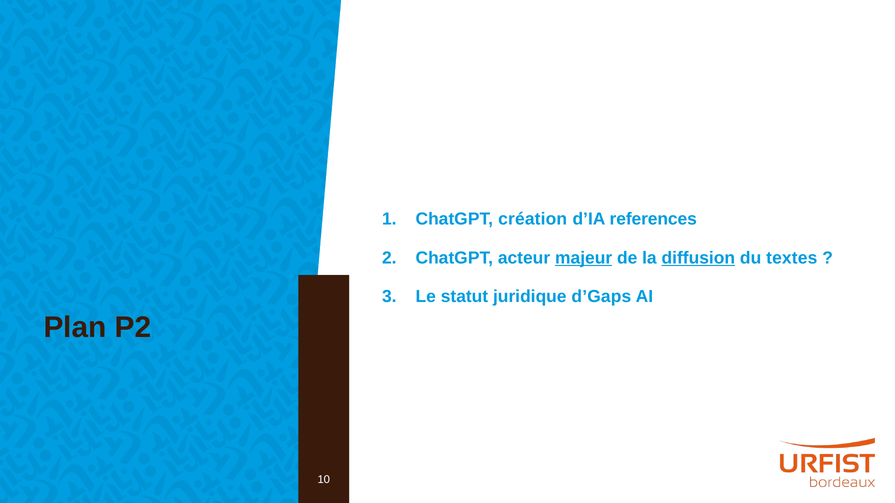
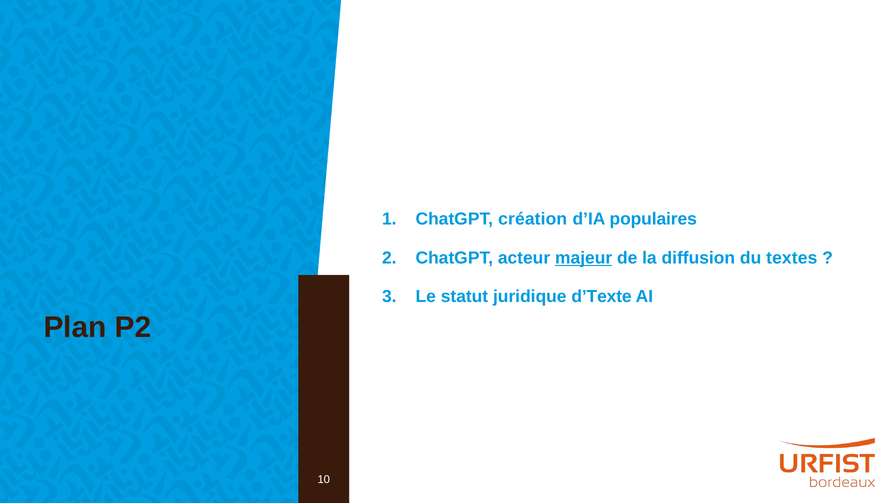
references: references -> populaires (653, 219)
diffusion underline: present -> none (698, 258)
d’Gaps: d’Gaps -> d’Texte (602, 297)
